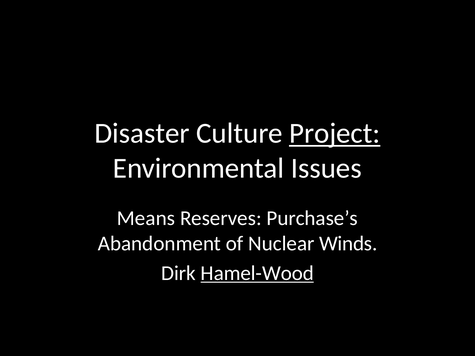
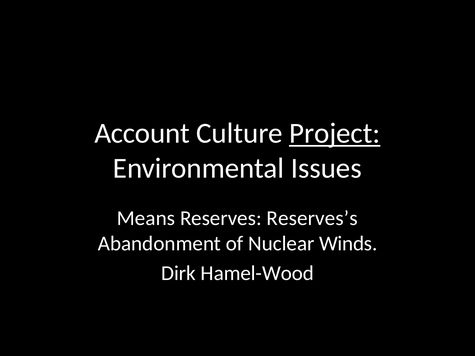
Disaster: Disaster -> Account (142, 133)
Purchase’s: Purchase’s -> Reserves’s (312, 218)
Hamel-Wood underline: present -> none (257, 273)
